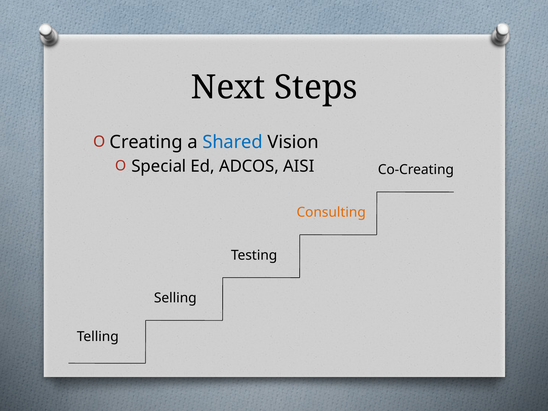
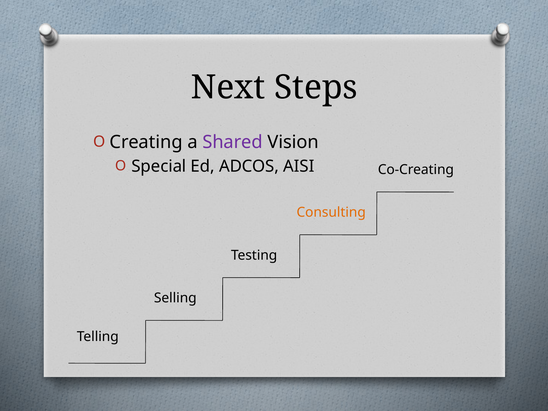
Shared colour: blue -> purple (233, 142)
